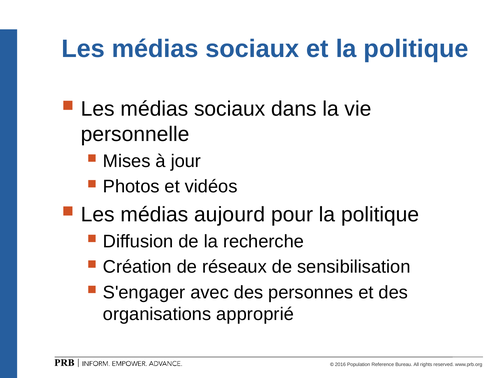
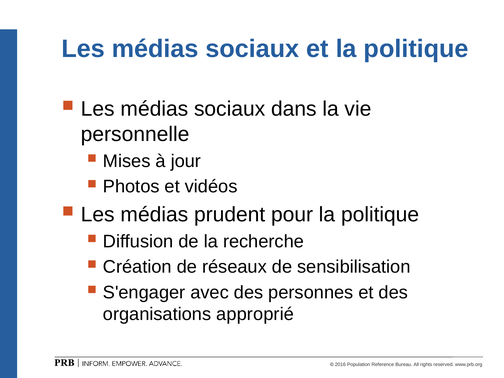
aujourd: aujourd -> prudent (230, 215)
